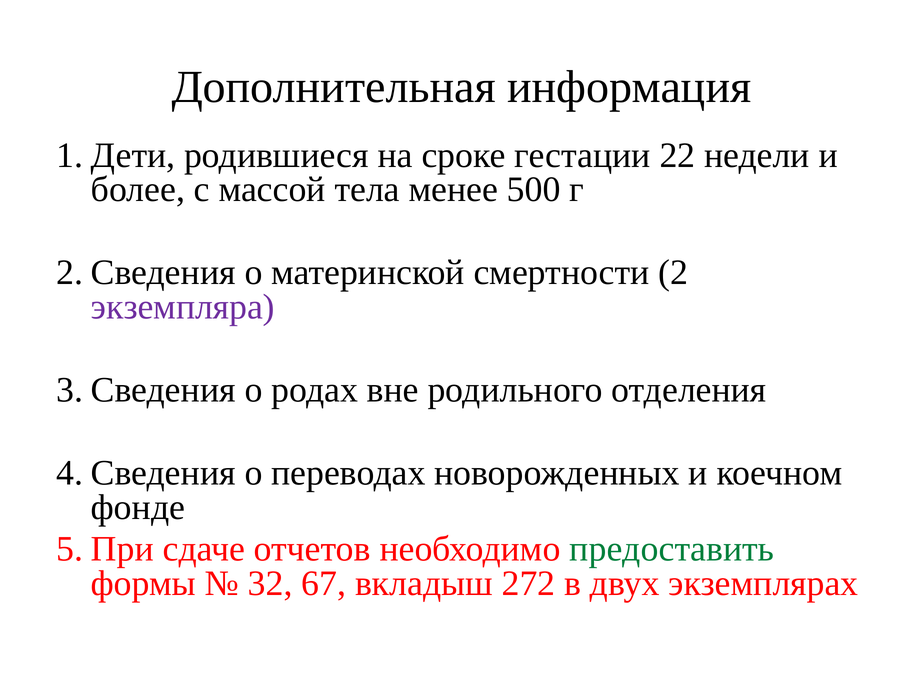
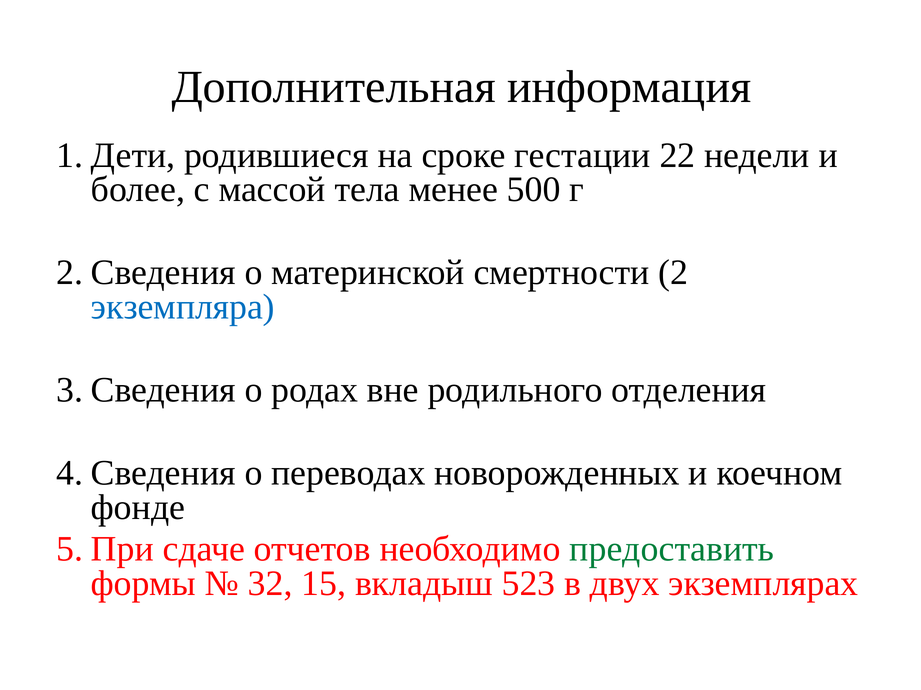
экземпляра colour: purple -> blue (183, 307)
67: 67 -> 15 (324, 584)
272: 272 -> 523 (528, 584)
